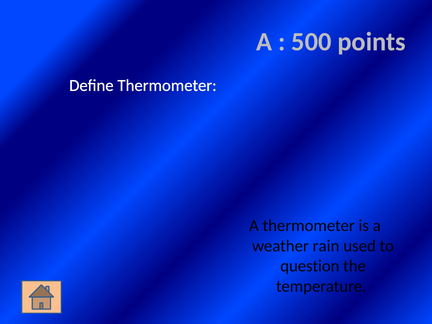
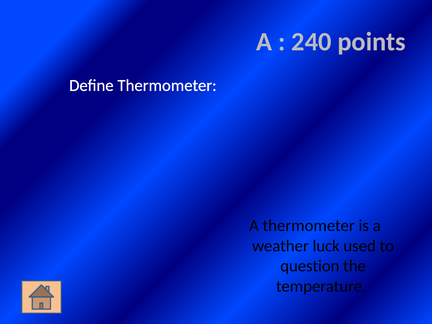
500: 500 -> 240 (311, 42)
rain: rain -> luck (326, 246)
